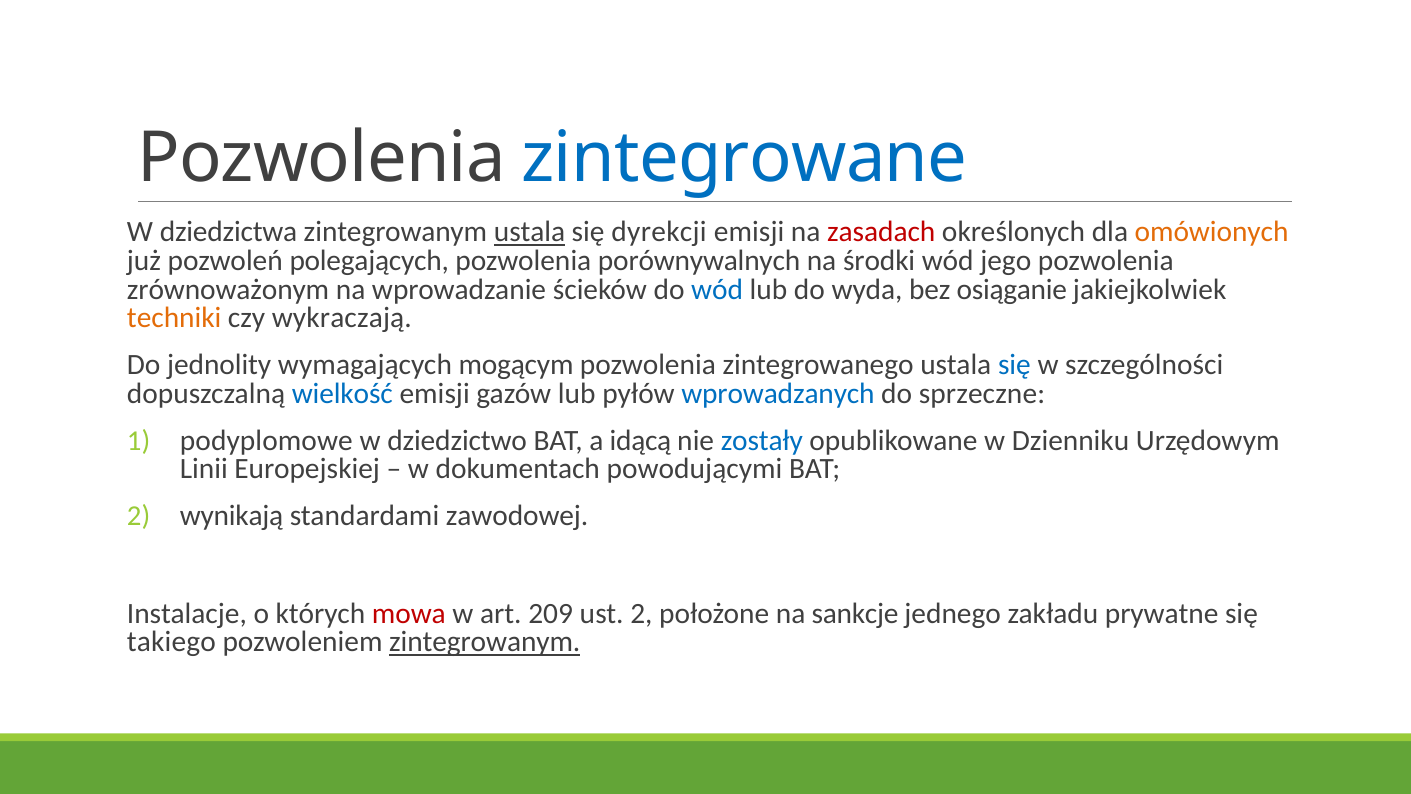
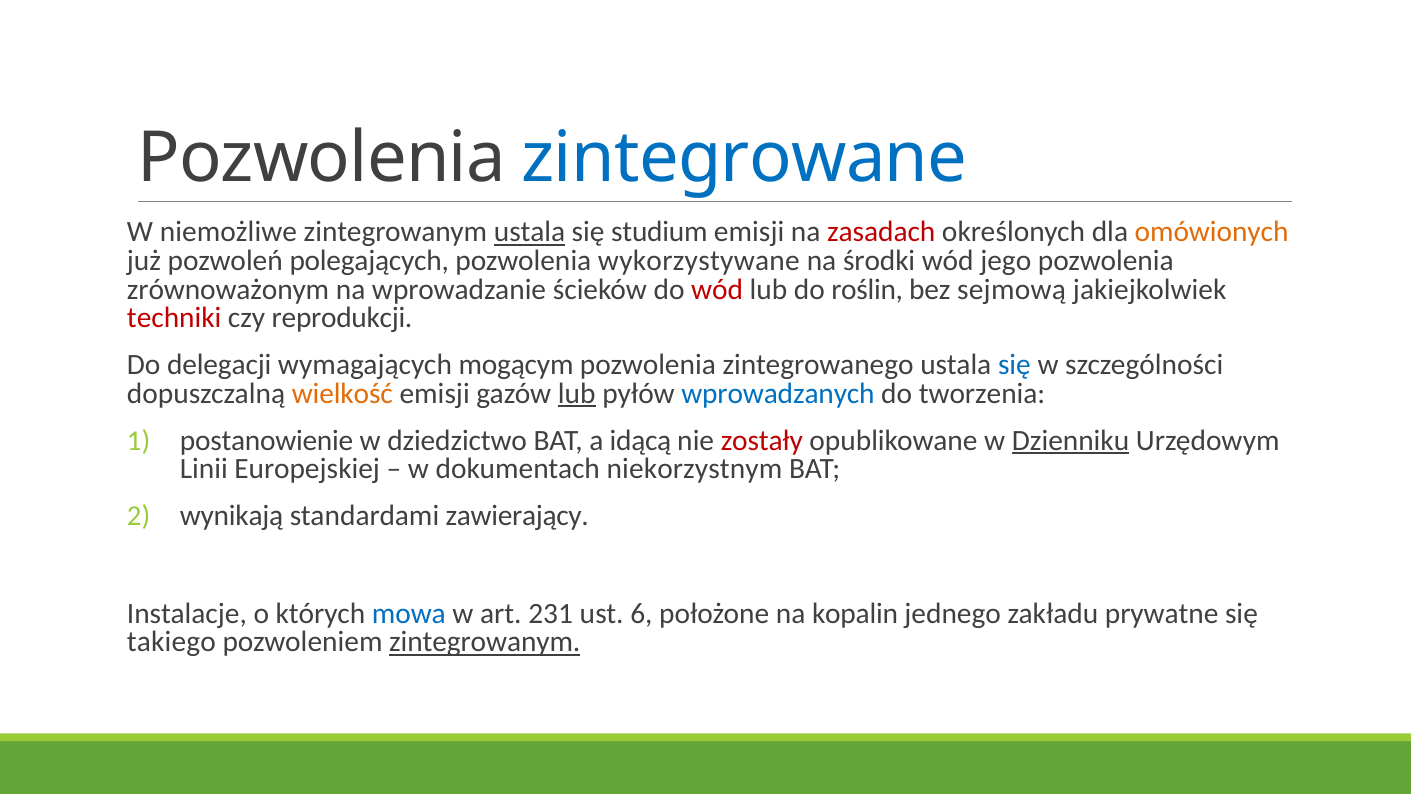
dziedzictwa: dziedzictwa -> niemożliwe (228, 232)
dyrekcji: dyrekcji -> studium (659, 232)
porównywalnych: porównywalnych -> wykorzystywane (699, 261)
wód colour: blue -> red (717, 289)
wyda: wyda -> roślin (867, 289)
osiąganie: osiąganie -> sejmową (1012, 289)
techniki colour: orange -> red (174, 318)
wykraczają: wykraczają -> reprodukcji (342, 318)
jednolity: jednolity -> delegacji (219, 365)
wielkość colour: blue -> orange (342, 393)
lub underline: none -> present (577, 393)
sprzeczne: sprzeczne -> tworzenia (982, 393)
podyplomowe: podyplomowe -> postanowienie (267, 440)
zostały colour: blue -> red (762, 440)
Dzienniku underline: none -> present (1071, 440)
powodującymi: powodującymi -> niekorzystnym (694, 469)
zawodowej: zawodowej -> zawierający (517, 516)
mowa colour: red -> blue (409, 613)
209: 209 -> 231 (551, 613)
ust 2: 2 -> 6 (641, 613)
sankcje: sankcje -> kopalin (855, 613)
